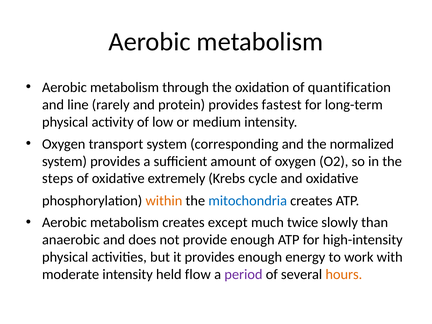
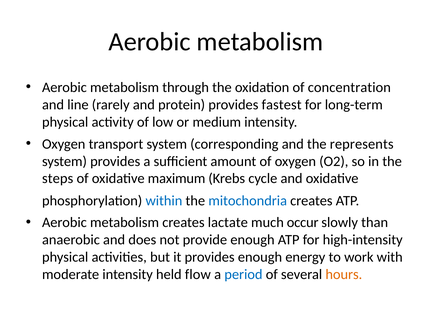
quantification: quantification -> concentration (349, 87)
normalized: normalized -> represents (362, 144)
extremely: extremely -> maximum (177, 179)
within colour: orange -> blue (164, 201)
except: except -> lactate (228, 222)
twice: twice -> occur (303, 222)
period colour: purple -> blue (243, 274)
